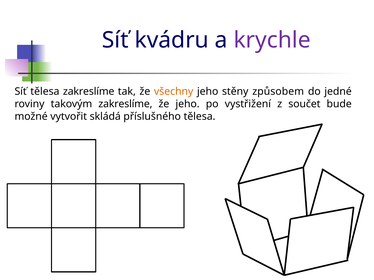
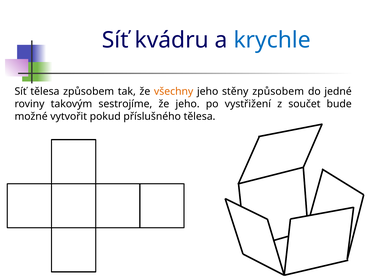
krychle colour: purple -> blue (272, 40)
tělesa zakreslíme: zakreslíme -> způsobem (89, 92)
takovým zakreslíme: zakreslíme -> sestrojíme (125, 104)
skládá: skládá -> pokud (105, 117)
